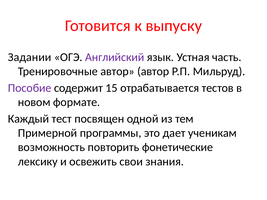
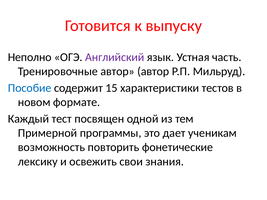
Задании: Задании -> Неполно (30, 57)
Пособие colour: purple -> blue (30, 88)
отрабатывается: отрабатывается -> характеристики (160, 88)
